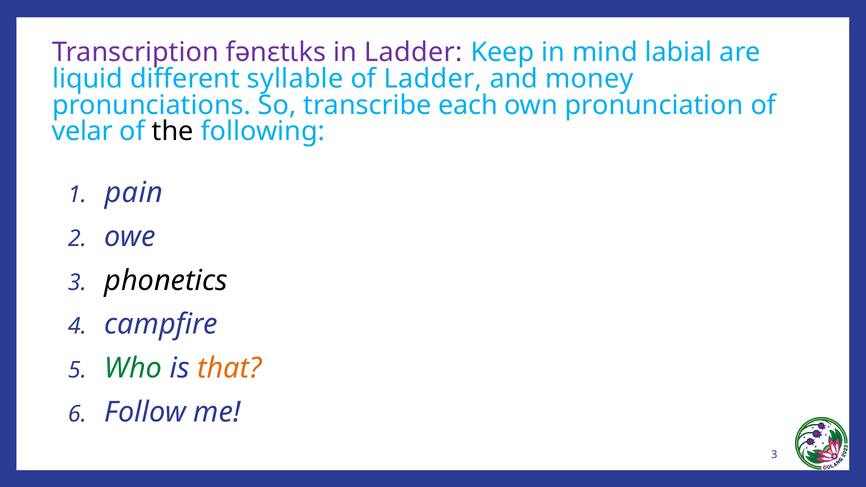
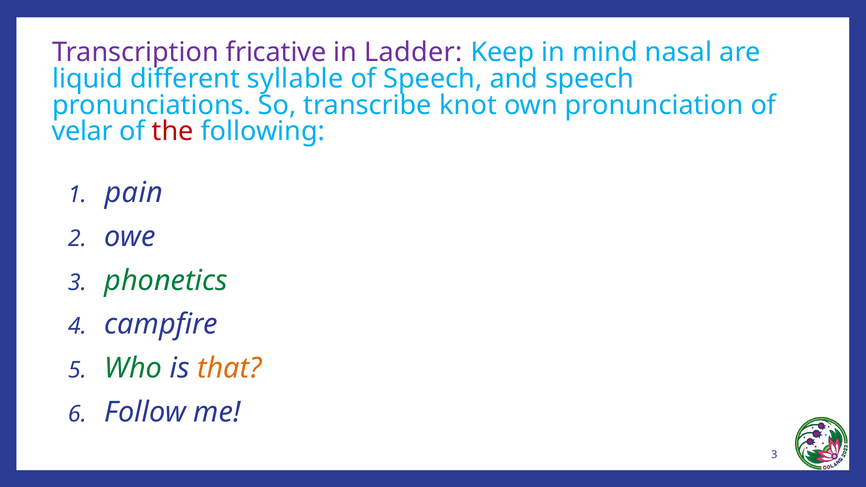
fənɛtɩks: fənɛtɩks -> fricative (276, 53)
labial: labial -> nasal (678, 53)
of Ladder: Ladder -> Speech (433, 79)
and money: money -> speech (589, 79)
each: each -> knot (468, 105)
the colour: black -> red (173, 132)
phonetics colour: black -> green (166, 281)
